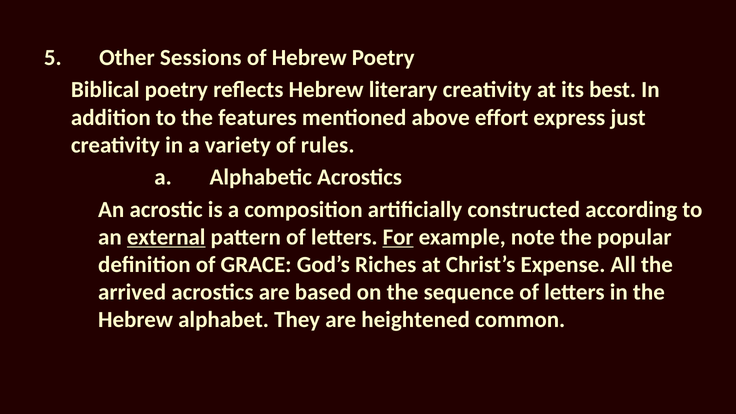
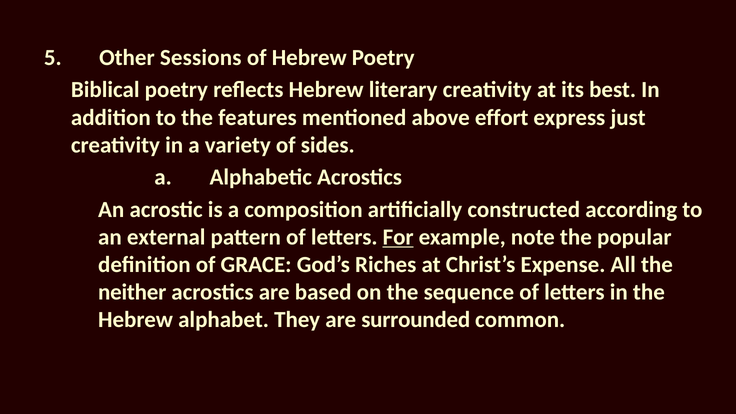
rules: rules -> sides (328, 145)
external underline: present -> none (166, 237)
arrived: arrived -> neither (132, 292)
heightened: heightened -> surrounded (416, 320)
